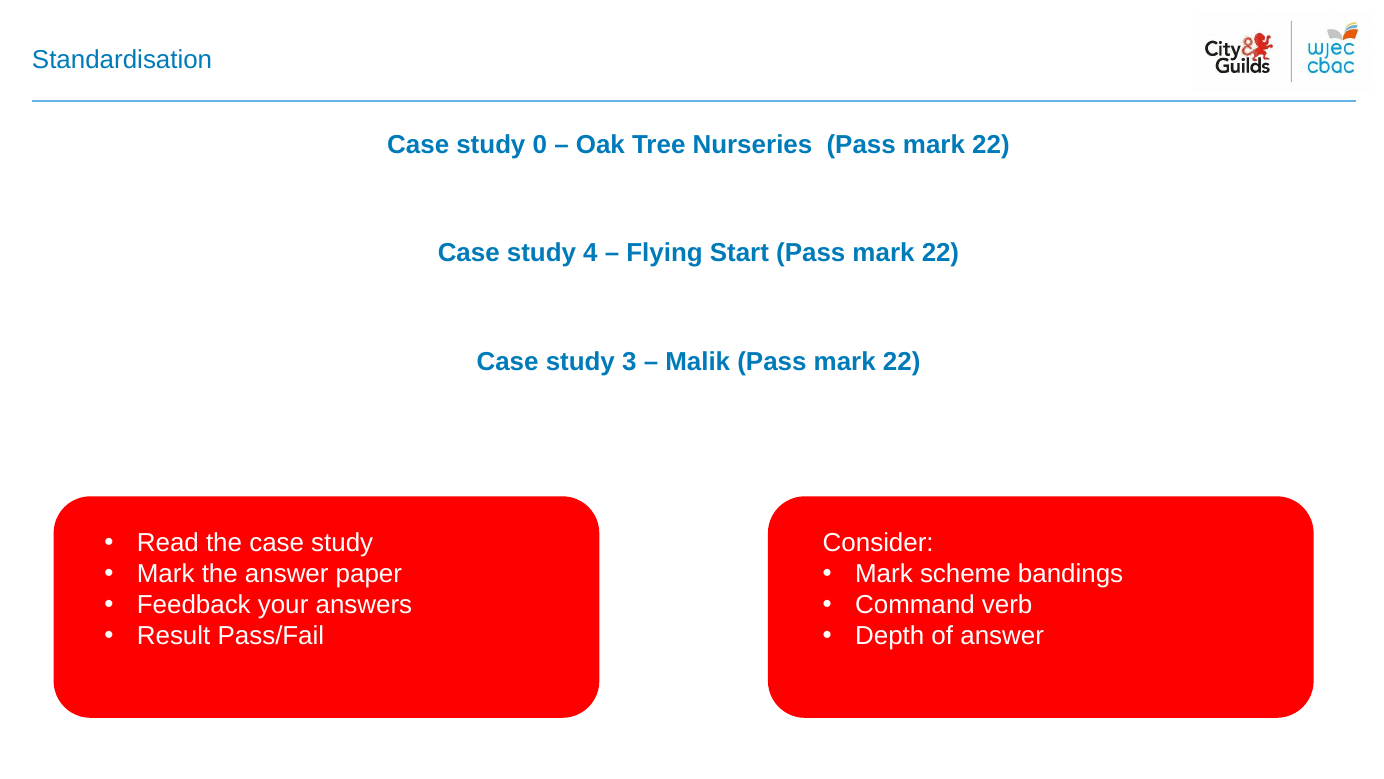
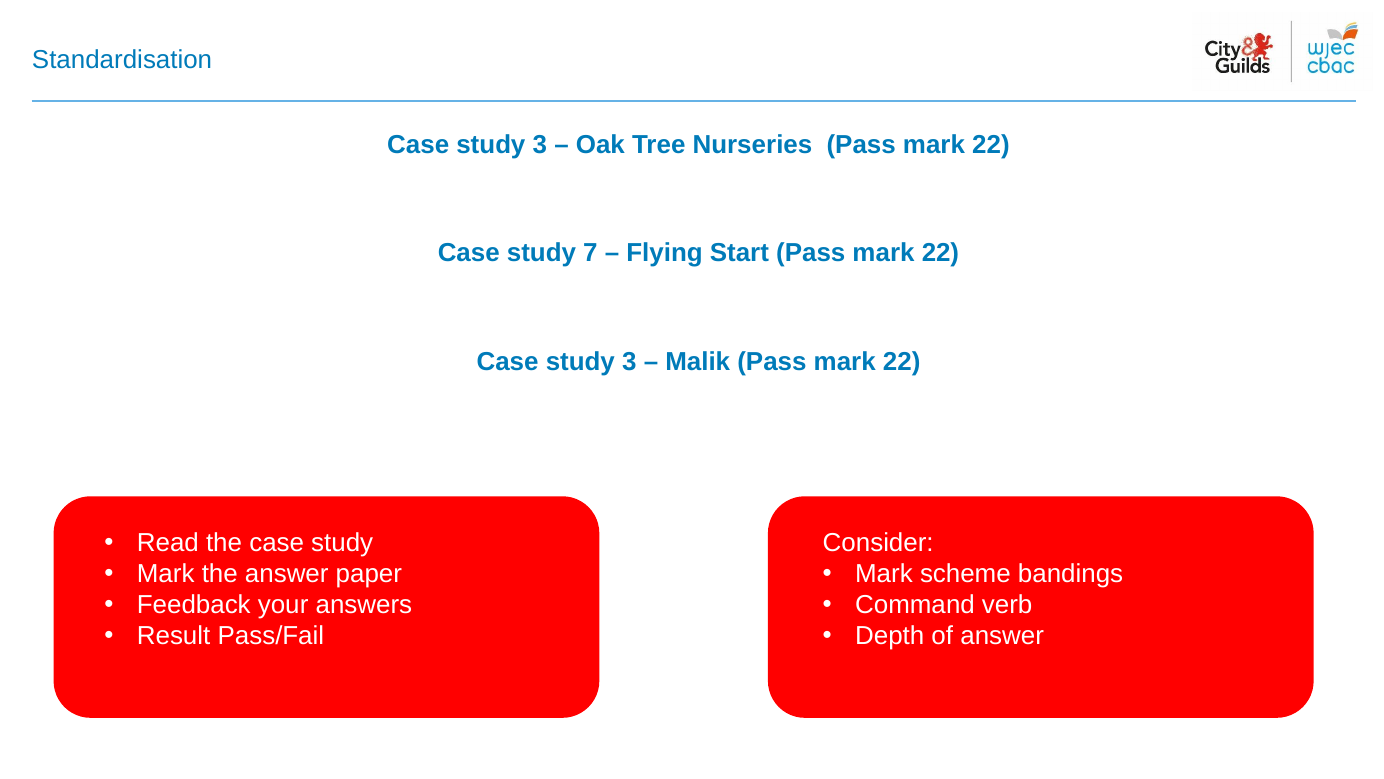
0: 0 -> 3 (540, 145)
4: 4 -> 7 (590, 253)
